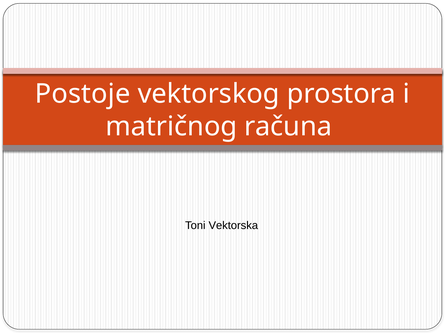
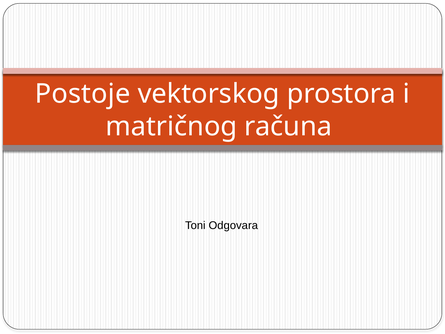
Vektorska: Vektorska -> Odgovara (233, 225)
